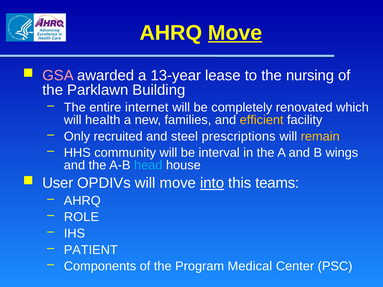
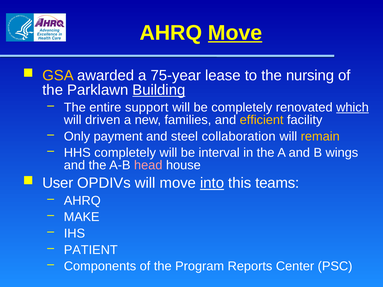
GSA colour: pink -> yellow (58, 76)
13-year: 13-year -> 75-year (176, 76)
Building underline: none -> present (159, 90)
internet: internet -> support (147, 108)
which underline: none -> present (352, 108)
health: health -> driven (103, 120)
recruited: recruited -> payment (118, 136)
prescriptions: prescriptions -> collaboration (239, 136)
HHS community: community -> completely (125, 153)
head colour: light blue -> pink (148, 165)
ROLE: ROLE -> MAKE (82, 217)
Medical: Medical -> Reports (250, 266)
